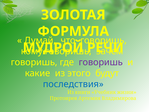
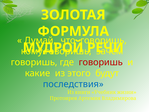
говоришь colour: purple -> red (101, 62)
